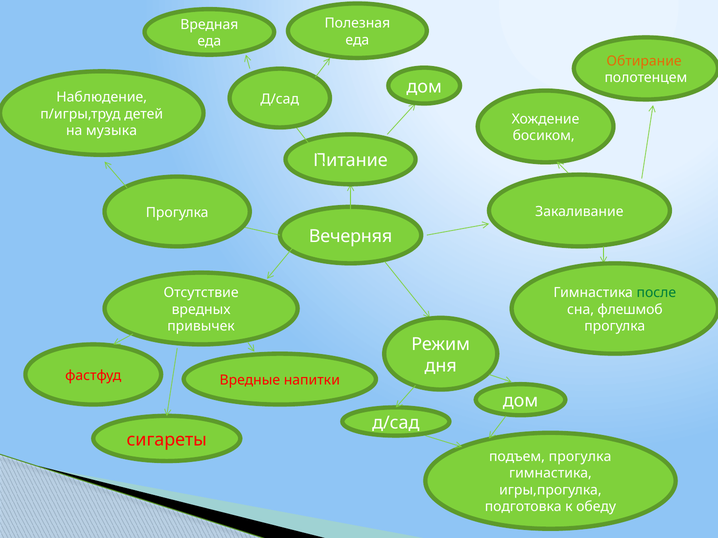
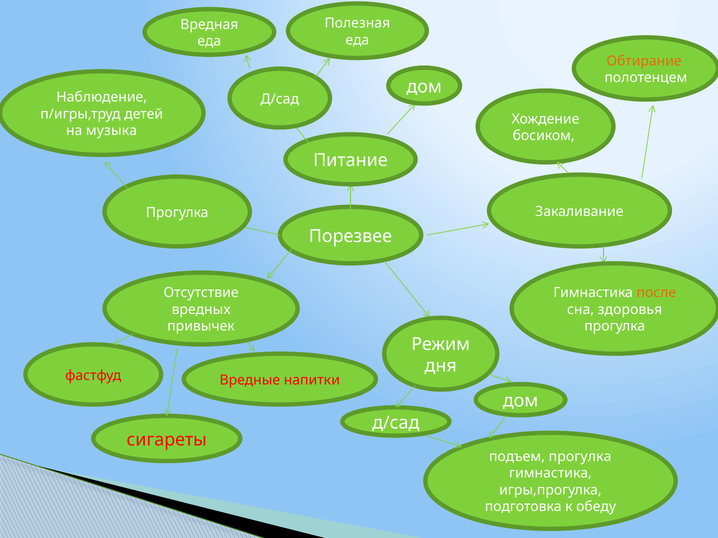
Вечерняя: Вечерняя -> Порезвее (350, 237)
после colour: green -> orange (656, 293)
флешмоб: флешмоб -> здоровья (630, 310)
